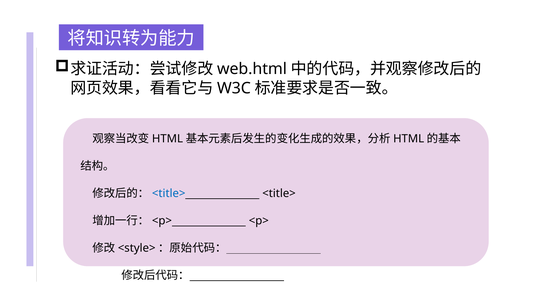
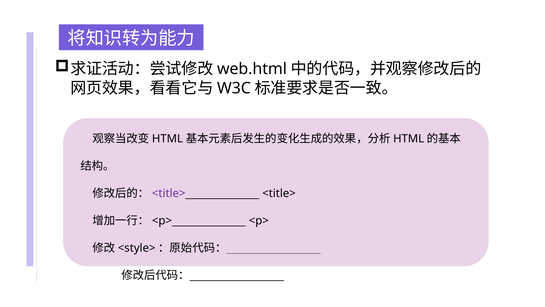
<title> colour: blue -> purple (169, 193)
